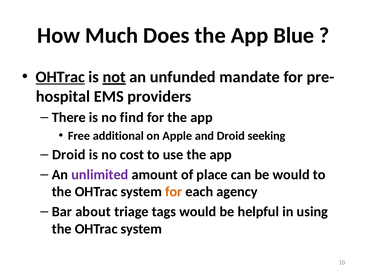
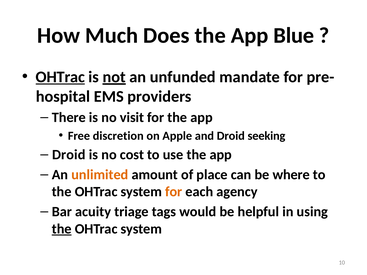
find: find -> visit (132, 118)
additional: additional -> discretion (118, 136)
unlimited colour: purple -> orange (100, 175)
be would: would -> where (291, 175)
about: about -> acuity (93, 212)
the underline: none -> present (62, 229)
